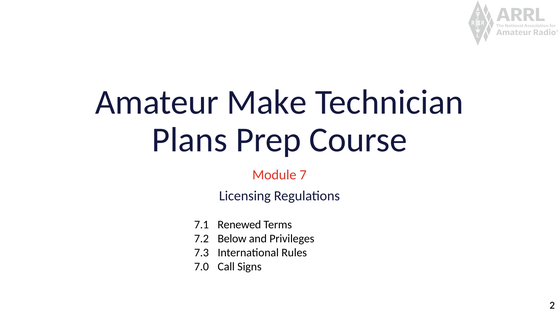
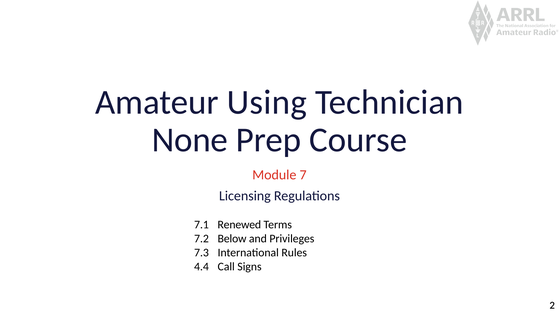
Make: Make -> Using (267, 102)
Plans: Plans -> None (190, 140)
7.0: 7.0 -> 4.4 (201, 266)
